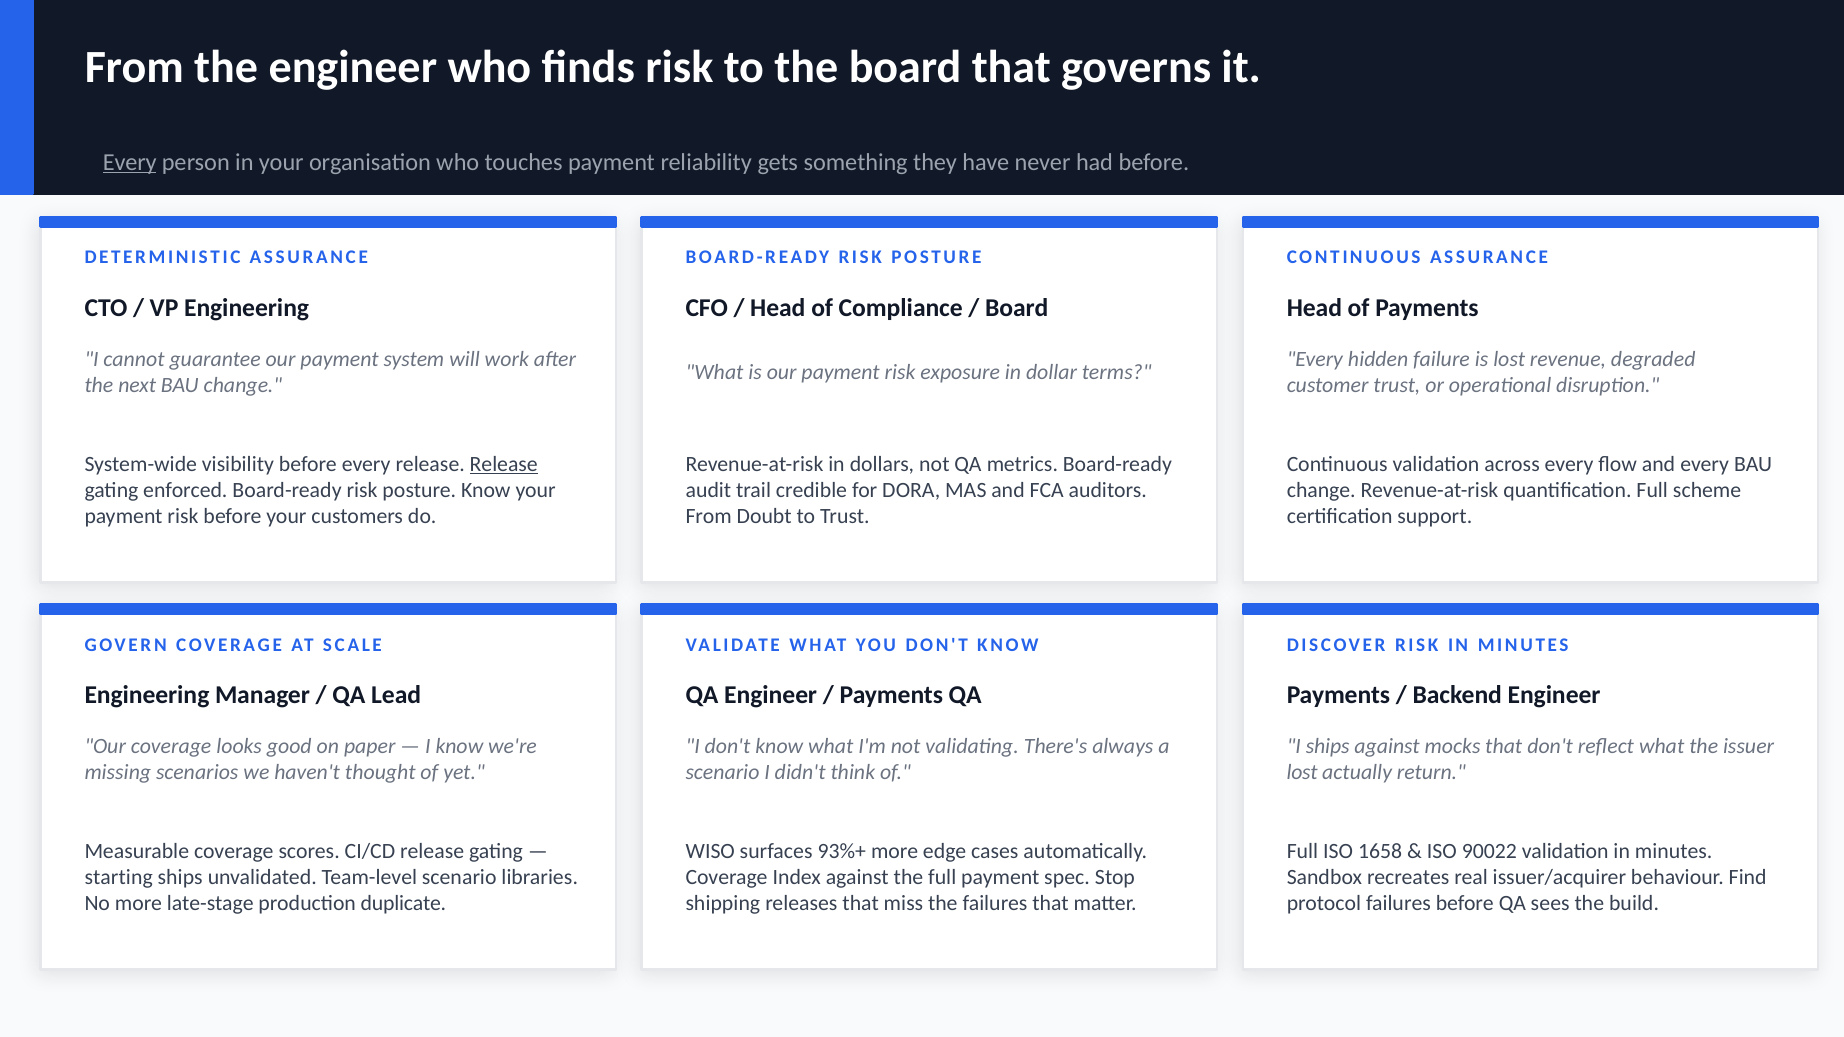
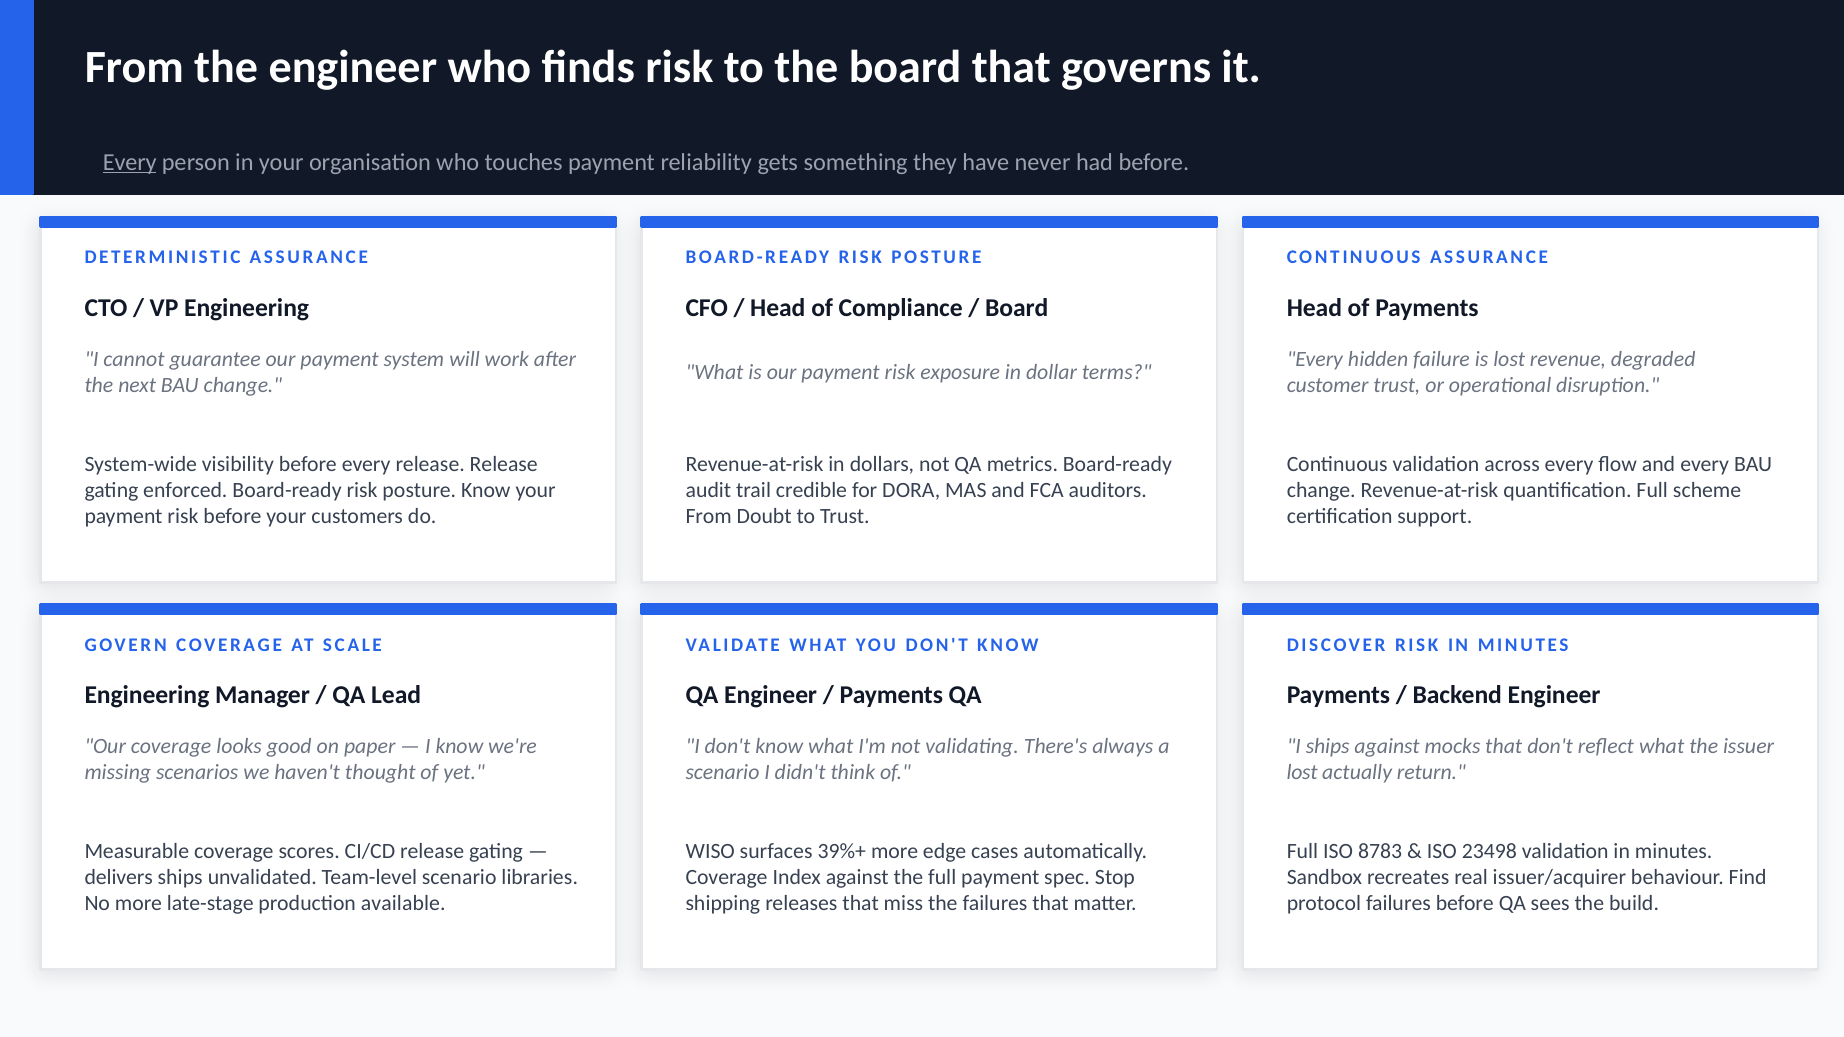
Release underline: present -> none (504, 464)
93%+: 93%+ -> 39%+ (842, 851)
1658: 1658 -> 8783 (1380, 851)
90022: 90022 -> 23498 (1489, 851)
starting: starting -> delivers (119, 877)
duplicate: duplicate -> available (403, 903)
